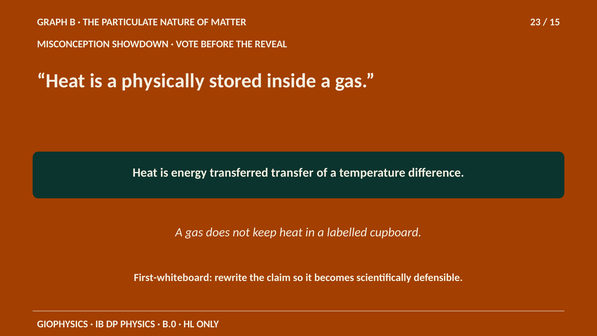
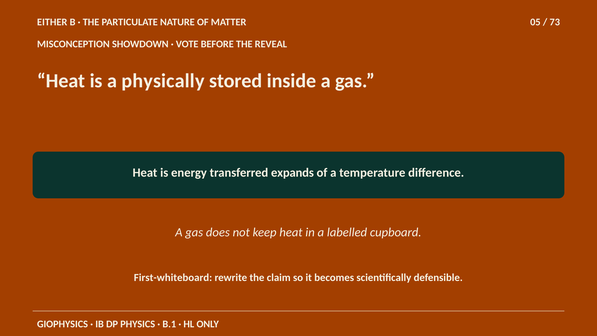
GRAPH: GRAPH -> EITHER (52, 22)
23: 23 -> 05 (535, 22)
15: 15 -> 73 (555, 22)
transfer: transfer -> expands (292, 172)
B.0: B.0 -> B.1 (169, 324)
